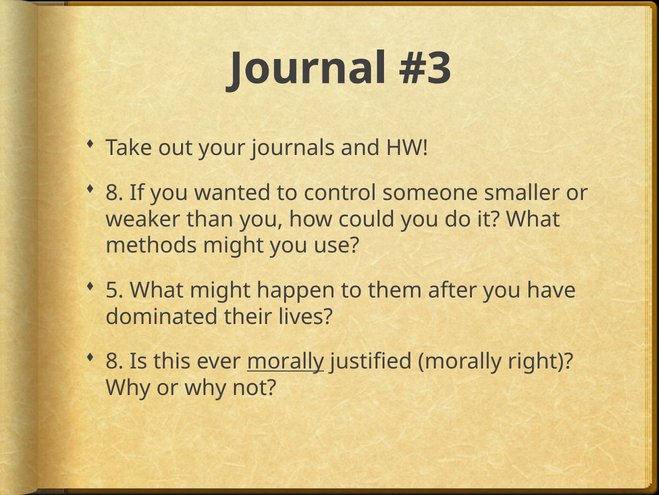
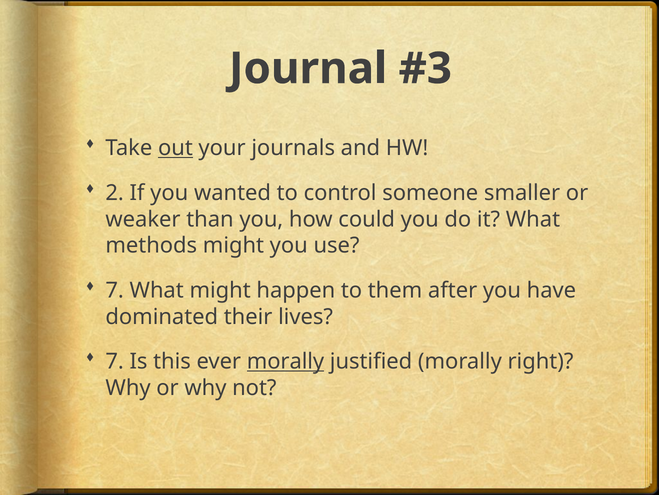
out underline: none -> present (175, 148)
8: 8 -> 2 (115, 193)
5: 5 -> 7 (115, 290)
8: 8 -> 7 (115, 361)
